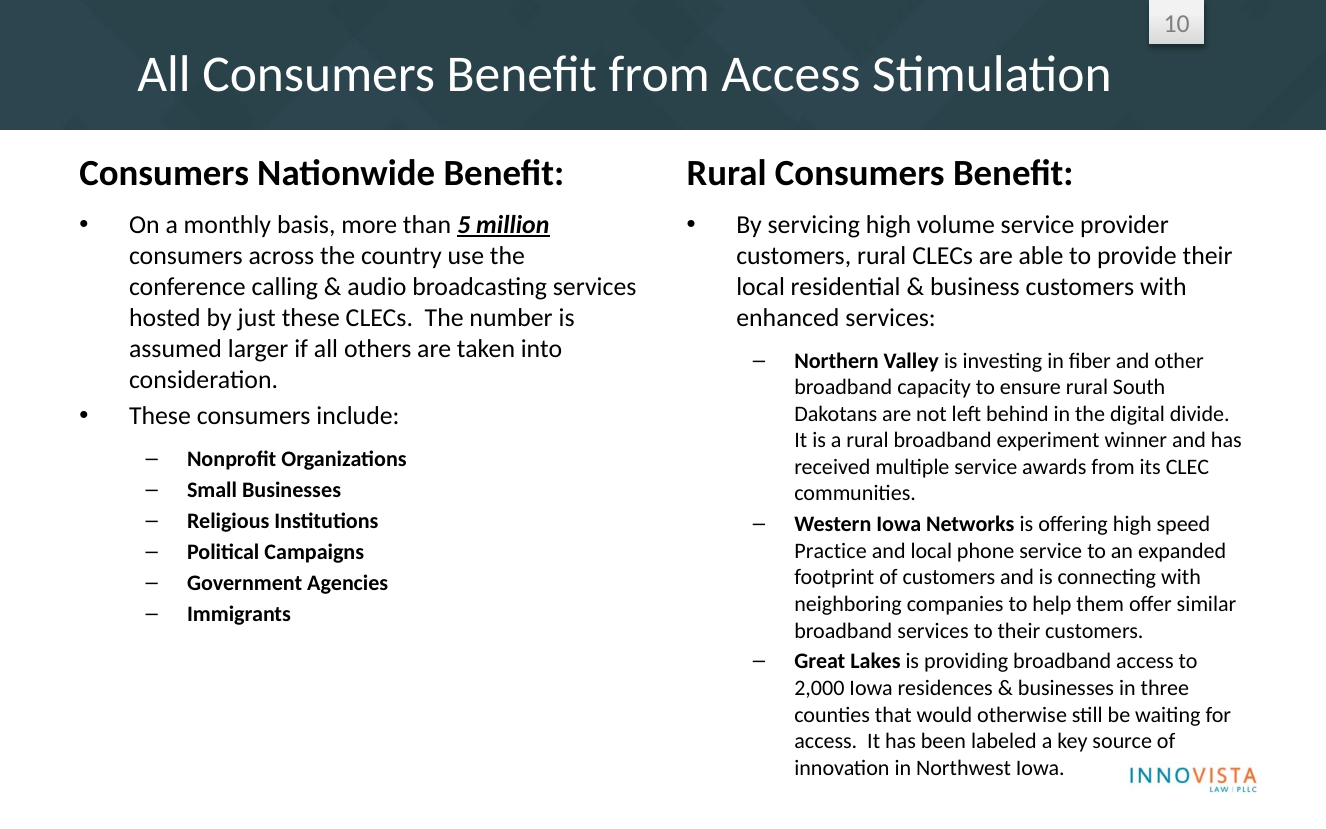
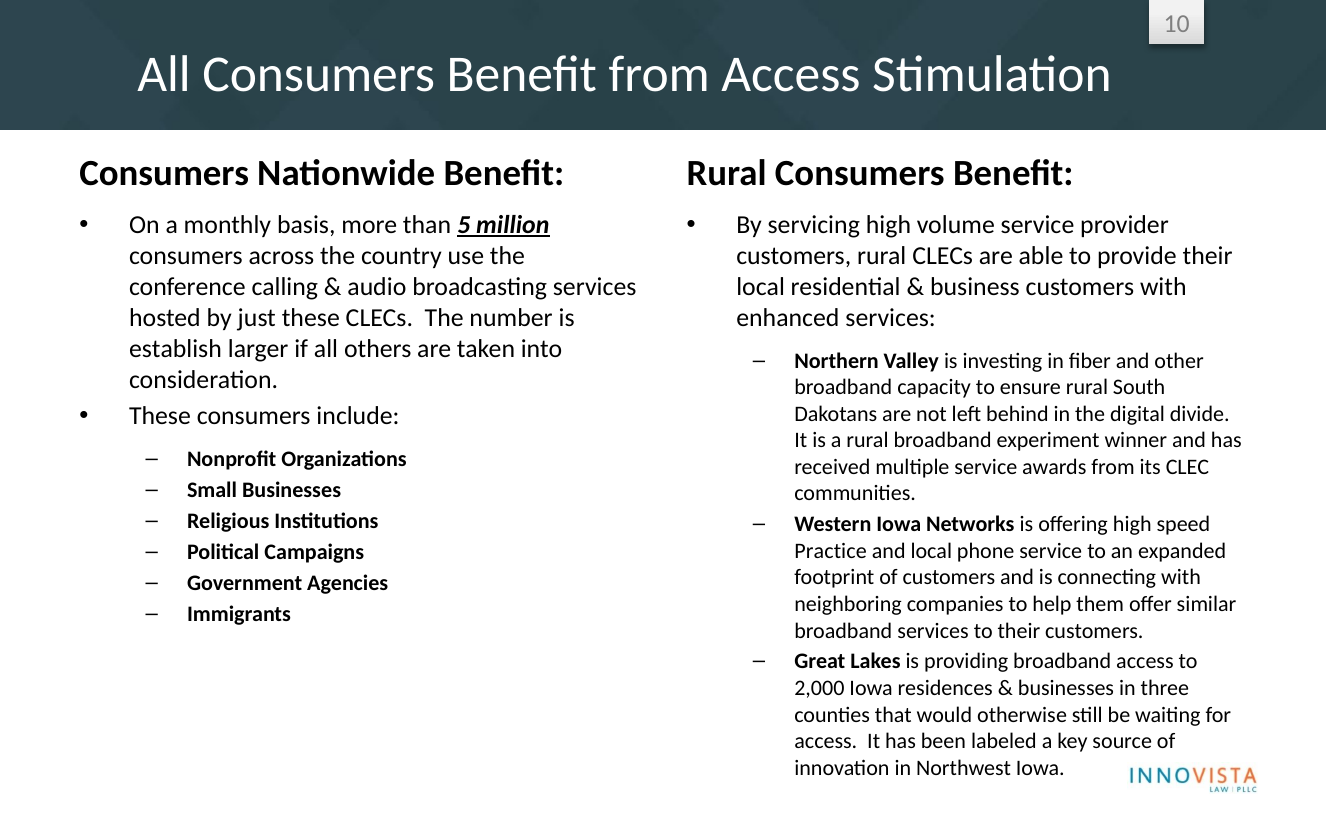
assumed: assumed -> establish (175, 349)
